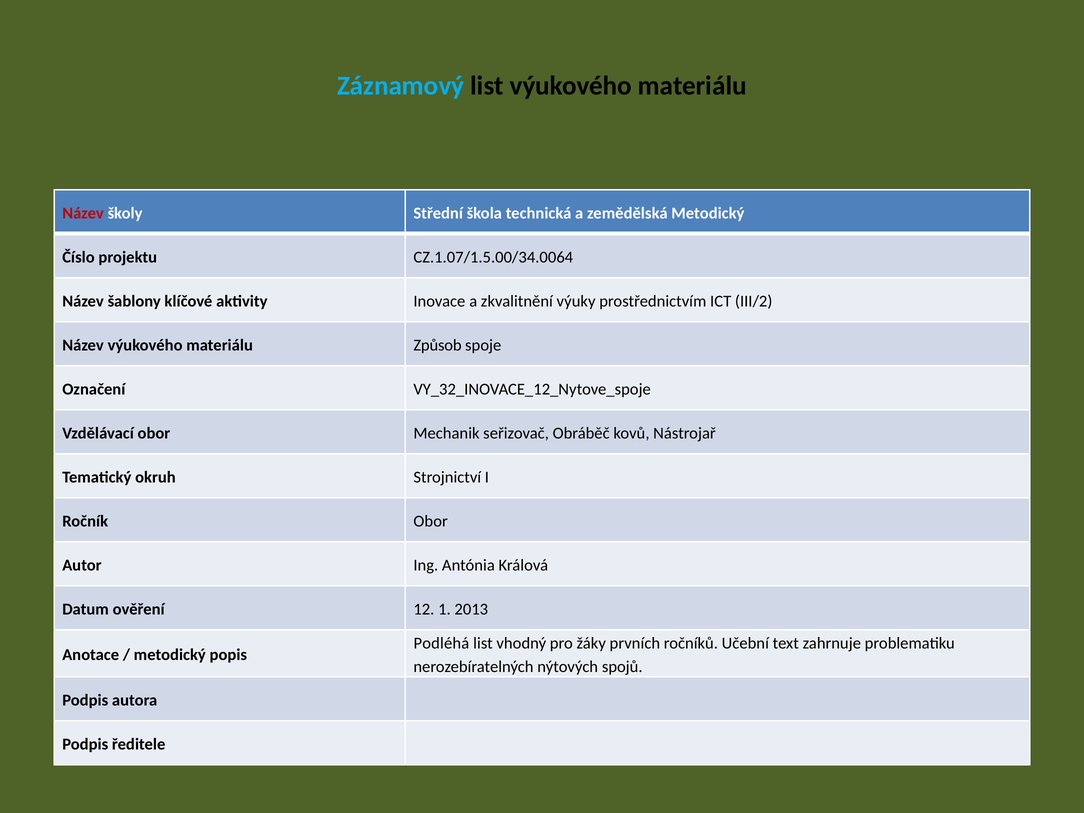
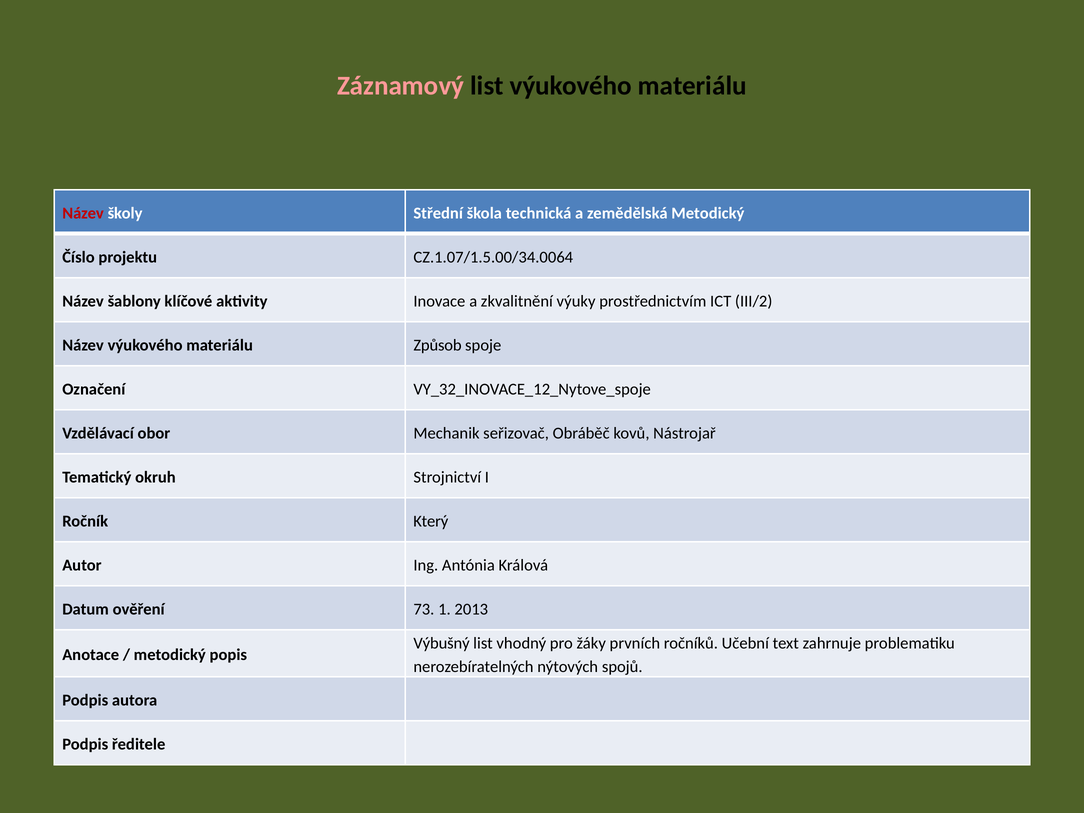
Záznamový colour: light blue -> pink (401, 86)
Ročník Obor: Obor -> Který (431, 521)
12: 12 -> 73 (424, 609)
Podléhá: Podléhá -> Výbušný (442, 643)
